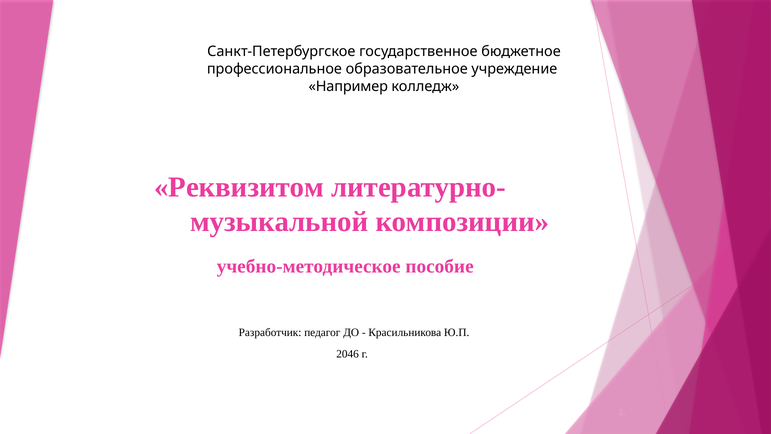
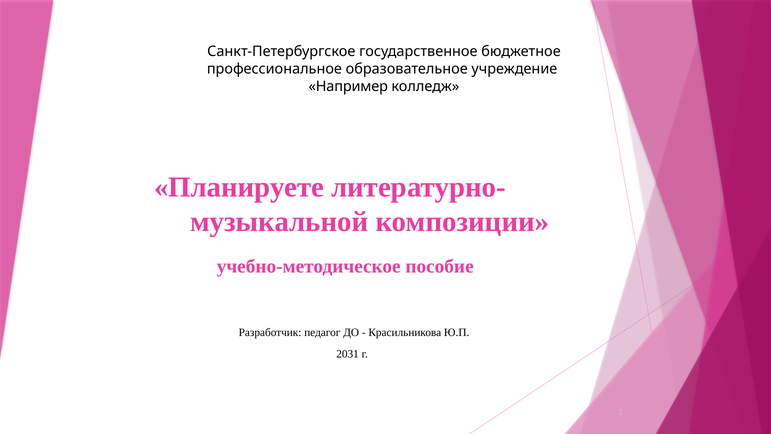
Реквизитом: Реквизитом -> Планируете (239, 187)
2046: 2046 -> 2031 (348, 354)
